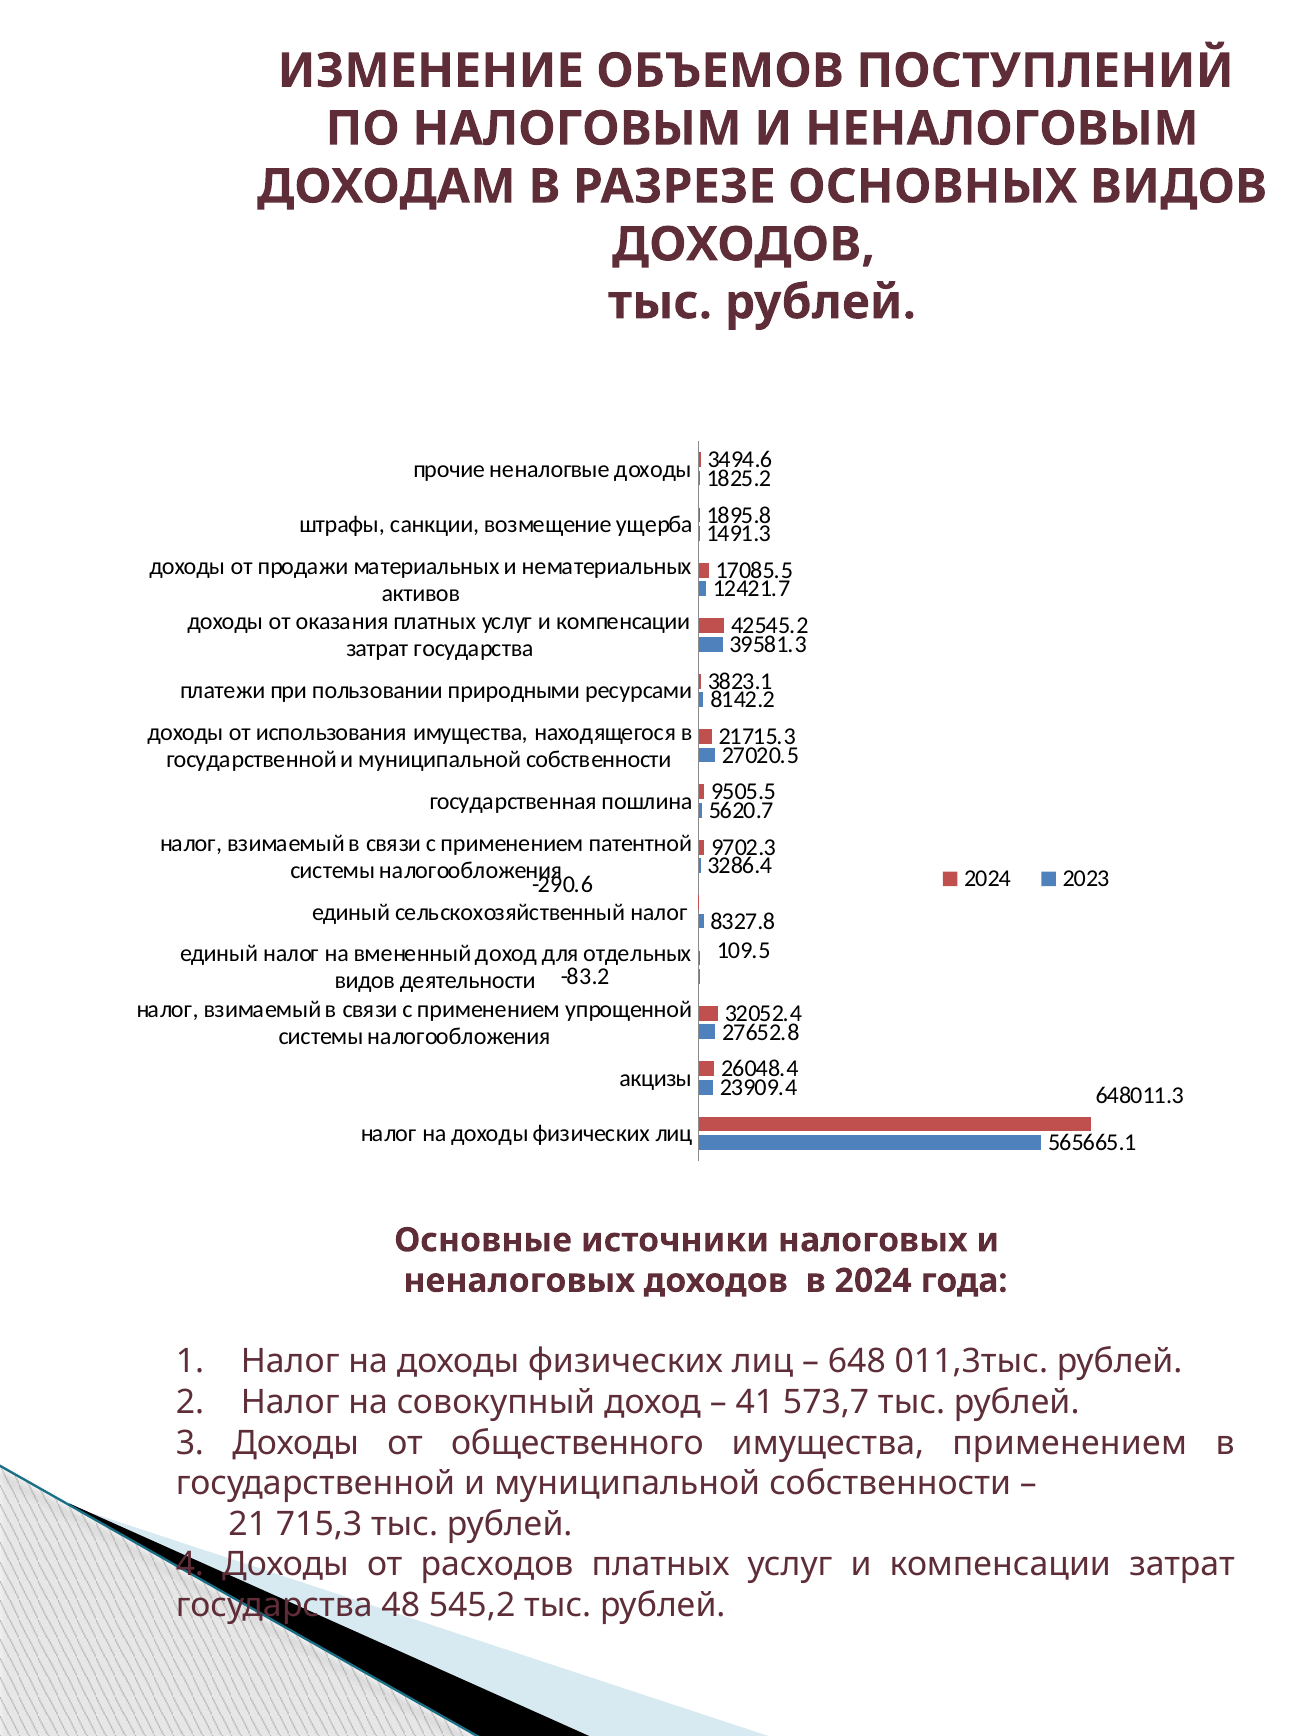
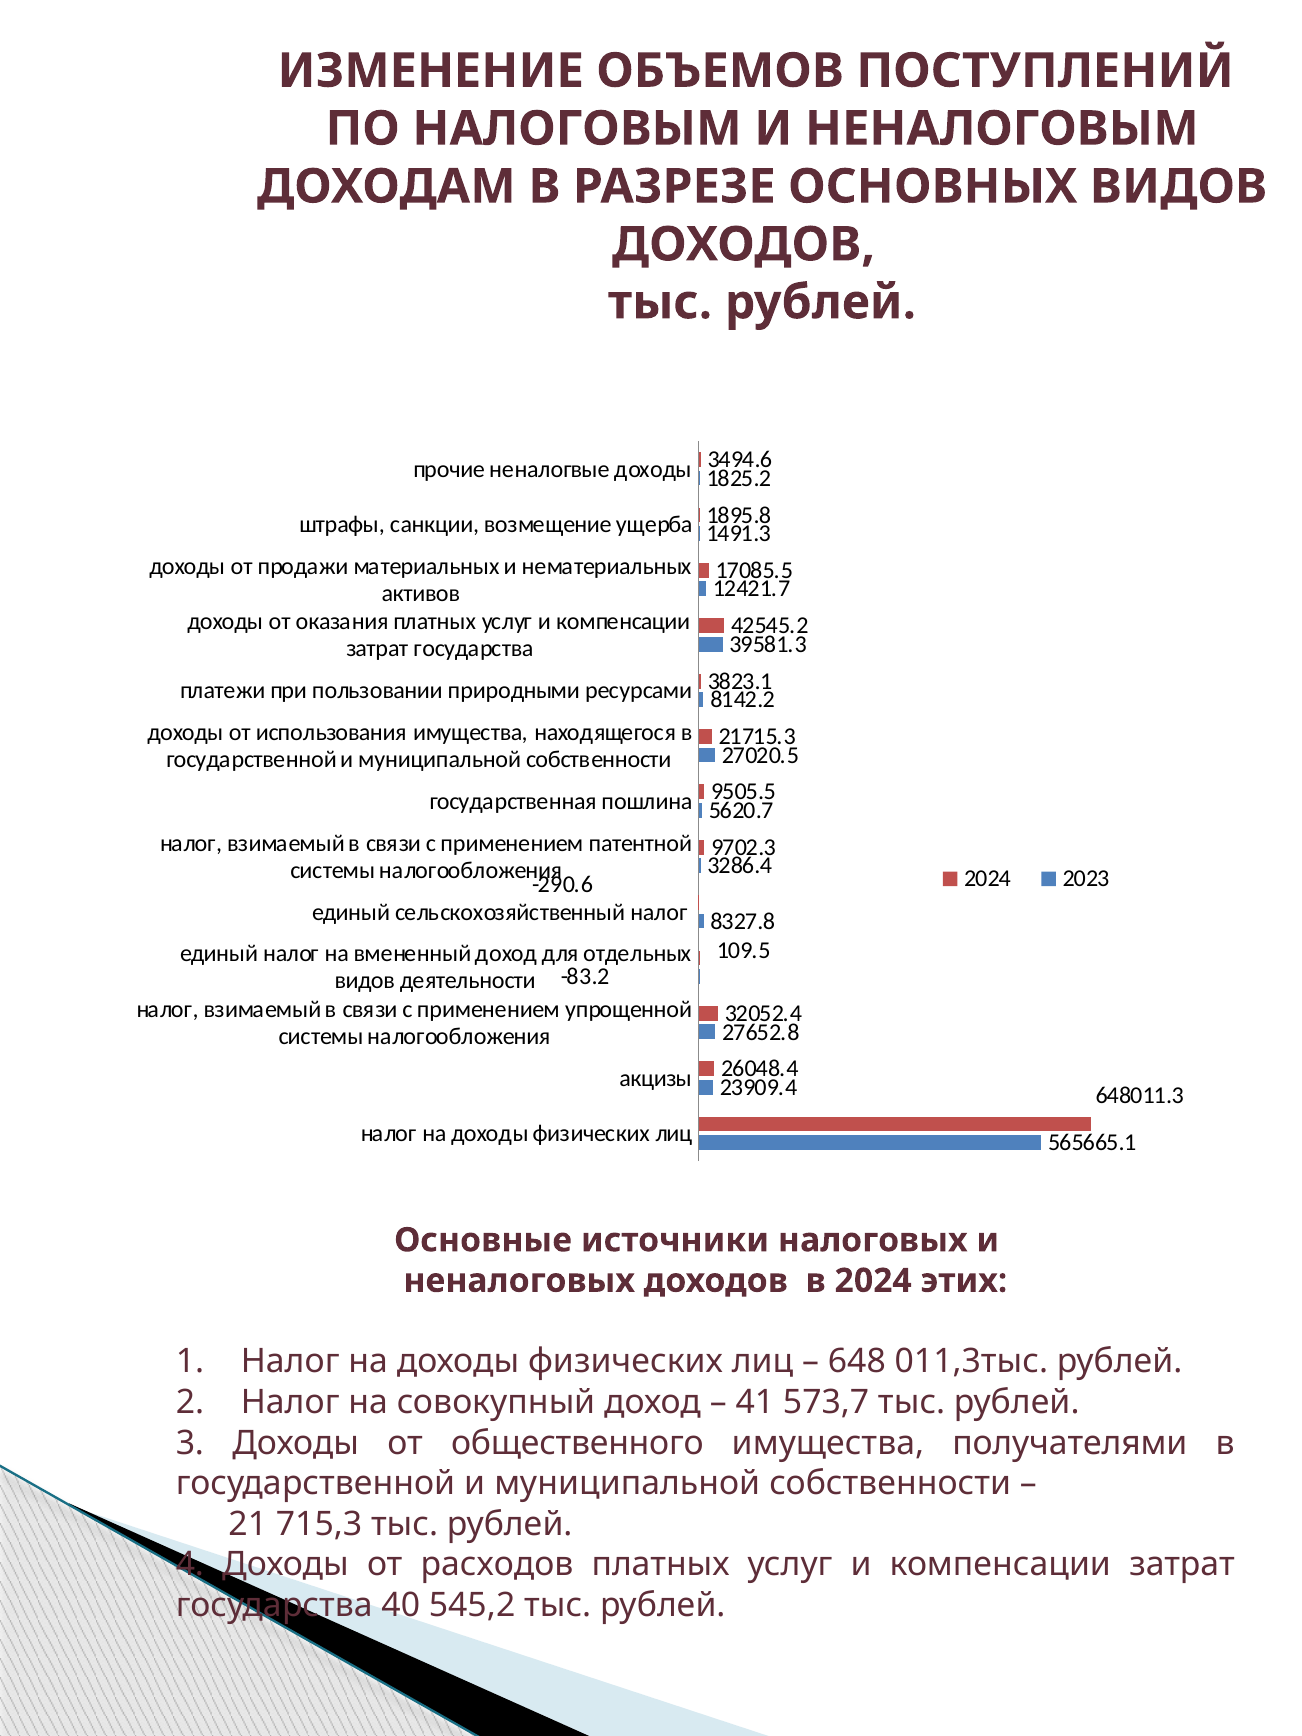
года: года -> этих (964, 1281)
имущества применением: применением -> получателями (1070, 1443)
48: 48 -> 40 (401, 1605)
